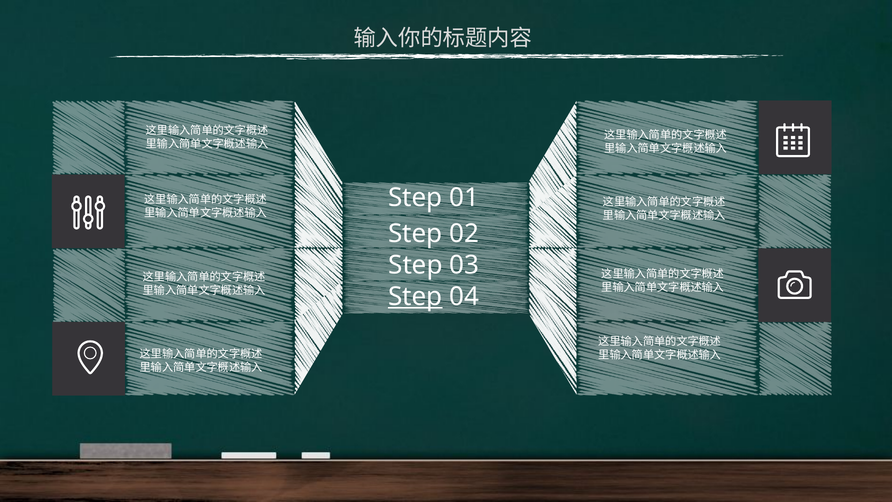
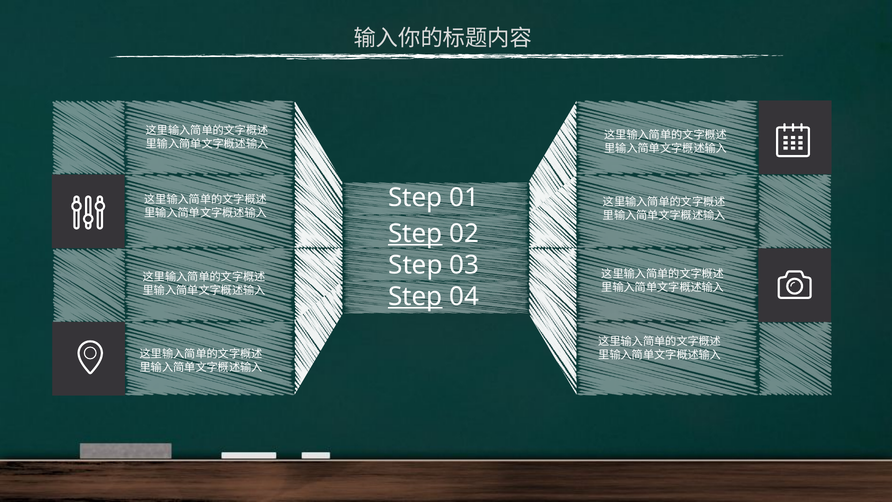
Step underline: none -> present (415, 233)
